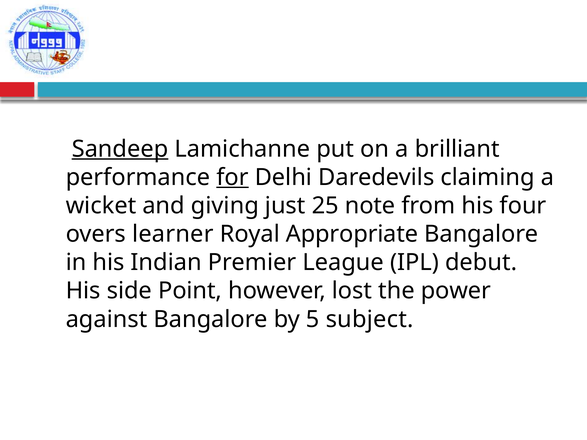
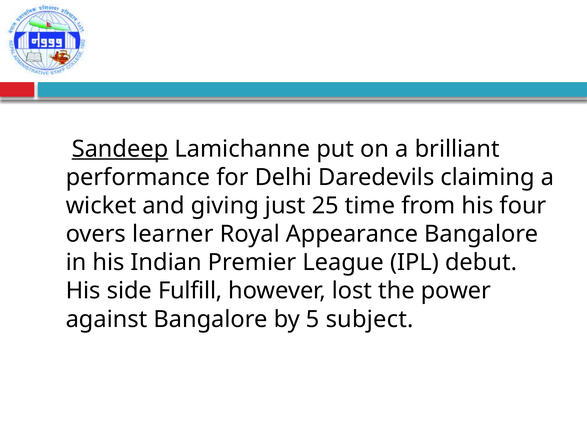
for underline: present -> none (232, 177)
note: note -> time (370, 206)
Appropriate: Appropriate -> Appearance (352, 234)
Point: Point -> Fulfill (190, 291)
